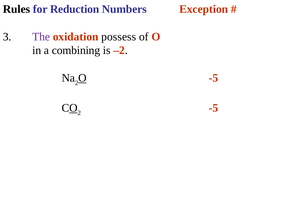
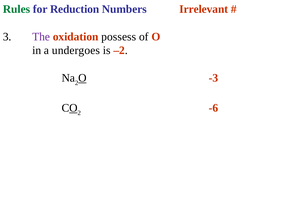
Rules colour: black -> green (17, 9)
Exception: Exception -> Irrelevant (204, 9)
combining: combining -> undergoes (76, 50)
O -5: -5 -> -3 (213, 78)
-5: -5 -> -6 (213, 108)
